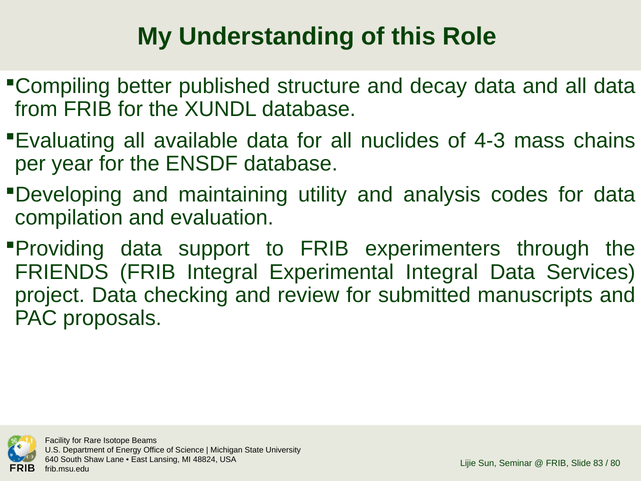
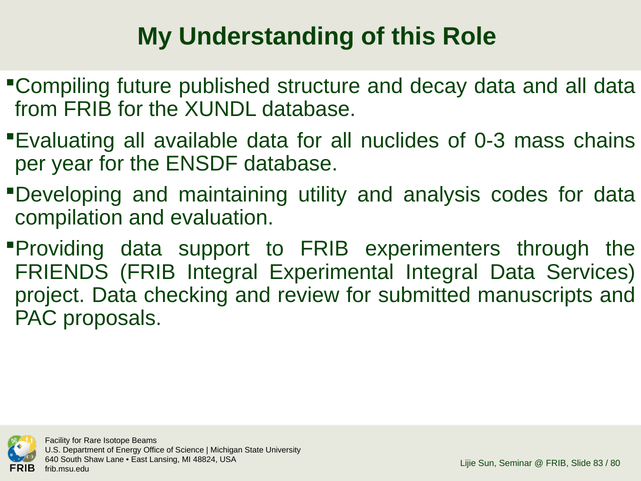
better: better -> future (144, 86)
4-3: 4-3 -> 0-3 (490, 140)
